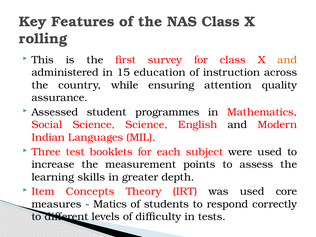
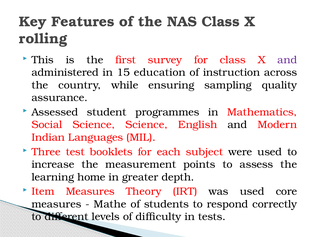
and colour: orange -> purple (287, 60)
attention: attention -> sampling (228, 85)
skills: skills -> home (91, 177)
Item Concepts: Concepts -> Measures (90, 191)
Matics: Matics -> Mathe (110, 204)
